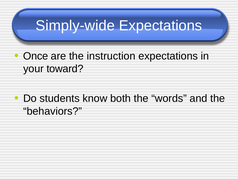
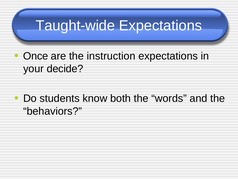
Simply-wide: Simply-wide -> Taught-wide (75, 25)
toward: toward -> decide (65, 69)
